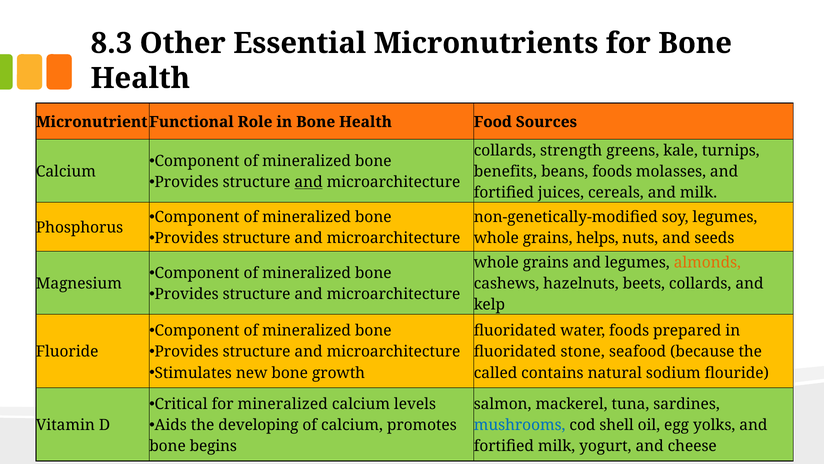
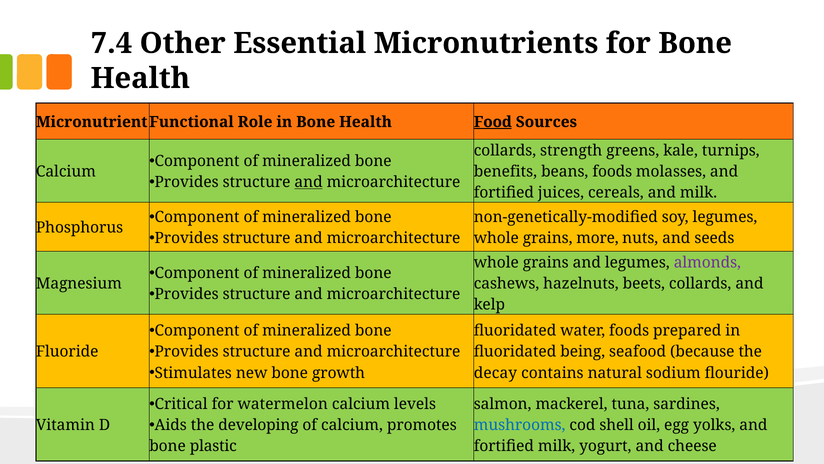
8.3: 8.3 -> 7.4 (111, 43)
Food underline: none -> present (493, 122)
helps: helps -> more (597, 238)
almonds colour: orange -> purple (707, 262)
stone: stone -> being (583, 352)
called: called -> decay (495, 373)
for mineralized: mineralized -> watermelon (283, 404)
begins: begins -> plastic (213, 446)
